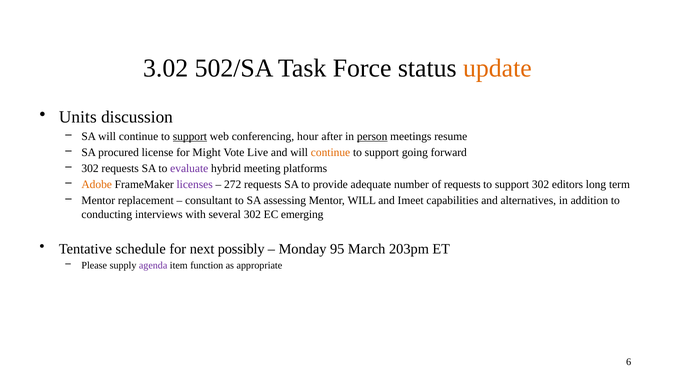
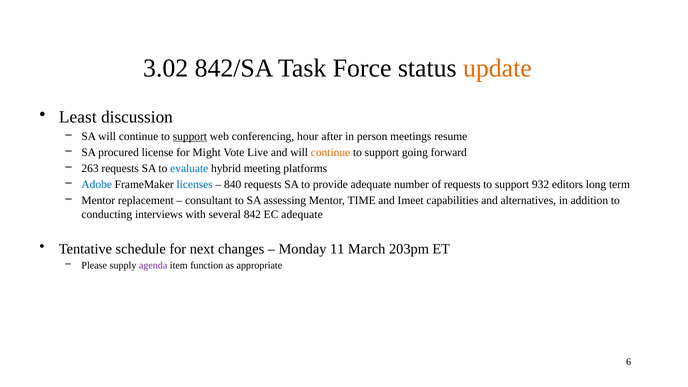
502/SA: 502/SA -> 842/SA (234, 68)
Units: Units -> Least (78, 117)
person underline: present -> none (372, 136)
302: 302 -> 263 (90, 168)
evaluate colour: purple -> blue (189, 168)
Adobe colour: orange -> blue (97, 185)
licenses colour: purple -> blue (195, 185)
272: 272 -> 840 (233, 185)
support 302: 302 -> 932 (541, 185)
Mentor WILL: WILL -> TIME (362, 201)
several 302: 302 -> 842 (252, 214)
EC emerging: emerging -> adequate (302, 214)
possibly: possibly -> changes (241, 249)
95: 95 -> 11 (337, 249)
